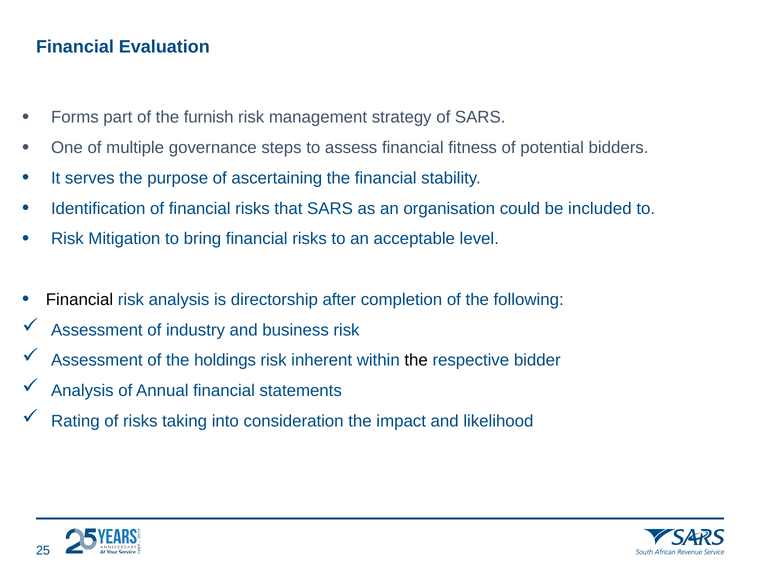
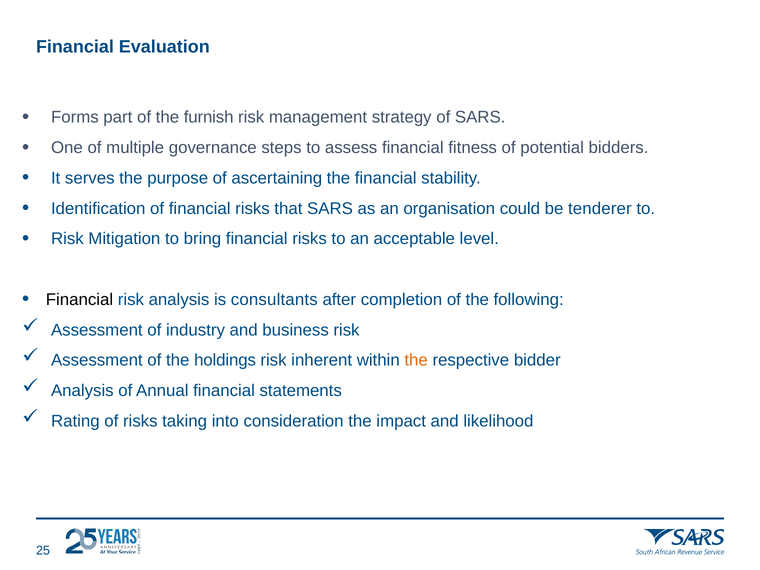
included: included -> tenderer (600, 208)
directorship: directorship -> consultants (274, 300)
the colour: black -> orange (416, 360)
